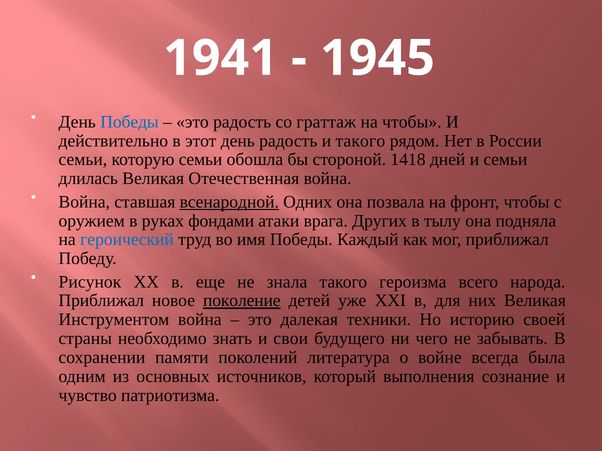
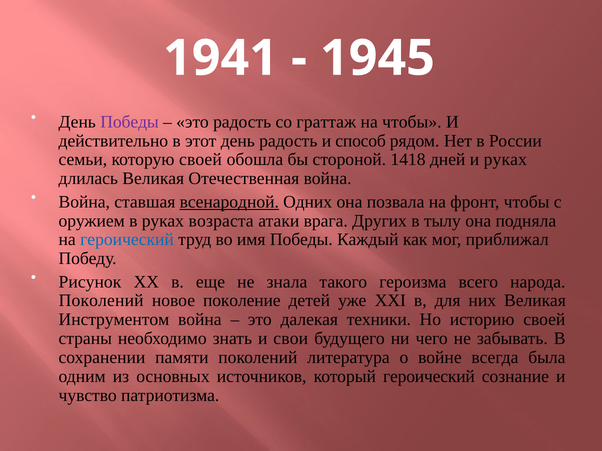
Победы colour: blue -> purple (130, 122)
и такого: такого -> способ (361, 141)
которую семьи: семьи -> своей (200, 160)
и семьи: семьи -> руках (505, 160)
фондами: фондами -> возраста (221, 221)
Приближал: Приближал -> Поколений (101, 301)
поколение underline: present -> none (242, 301)
который выполнения: выполнения -> героический (429, 377)
